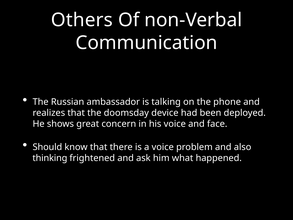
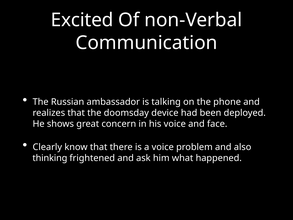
Others: Others -> Excited (82, 20)
Should: Should -> Clearly (47, 147)
